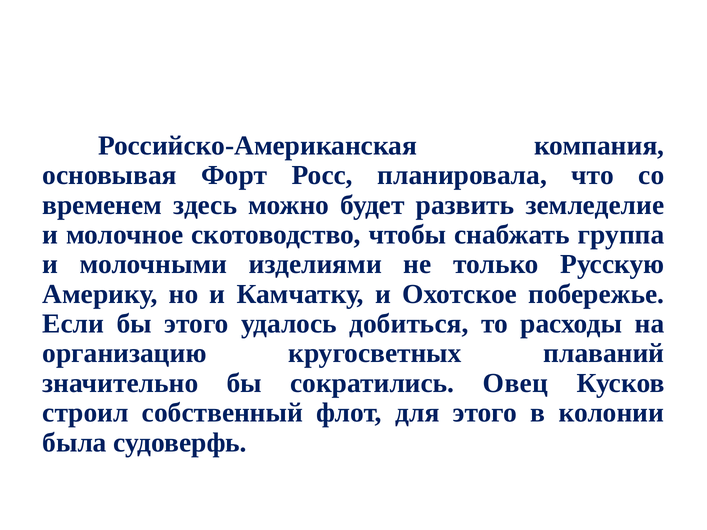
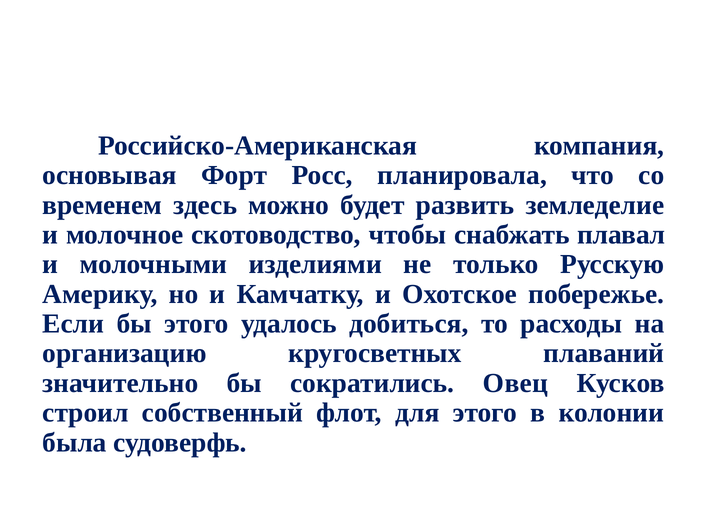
группа: группа -> плавал (621, 235)
